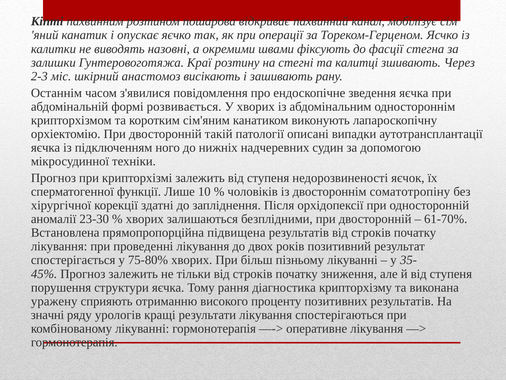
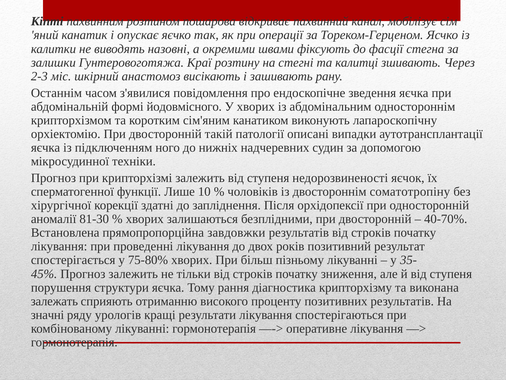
розвивається: розвивається -> йодовмісного (184, 106)
23-30: 23-30 -> 81-30 (94, 219)
61-70%: 61-70% -> 40-70% (446, 219)
підвищена: підвищена -> завдовжки (236, 232)
уражену: уражену -> залежать (54, 301)
